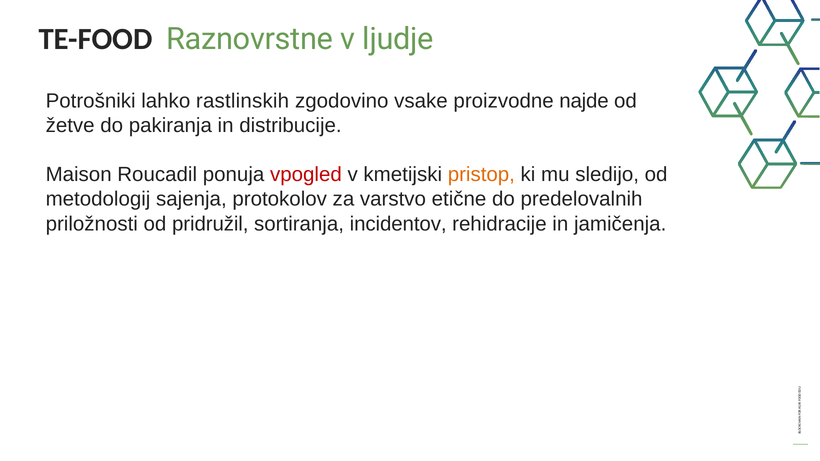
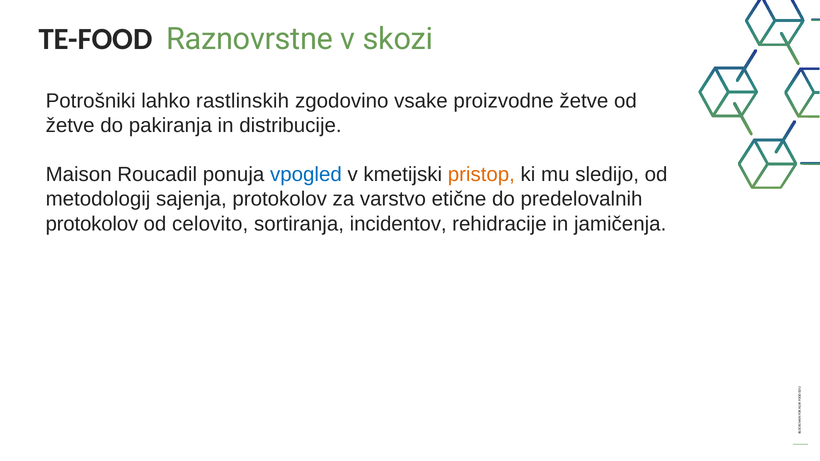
ljudje: ljudje -> skozi (398, 39)
proizvodne najde: najde -> žetve (584, 101)
vpogled colour: red -> blue (306, 175)
priložnosti: priložnosti -> protokolov (92, 224)
pridružil: pridružil -> celovito (210, 224)
